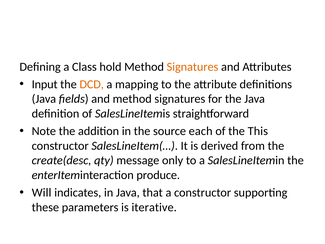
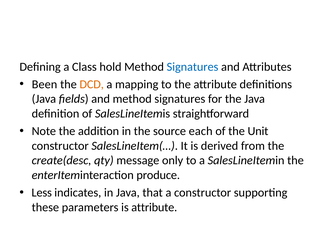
Signatures colour: orange -> blue (193, 67)
Input: Input -> Been (45, 84)
This: This -> Unit (258, 131)
Will: Will -> Less (42, 192)
is iterative: iterative -> attribute (154, 207)
